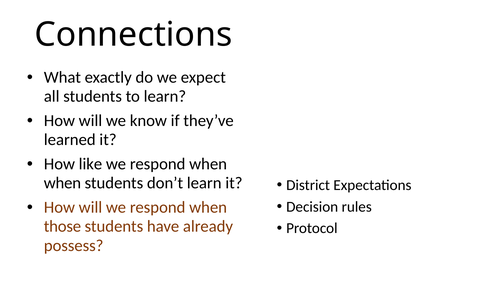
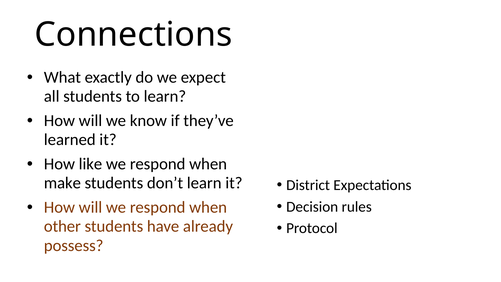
when: when -> make (62, 183)
those: those -> other (62, 226)
